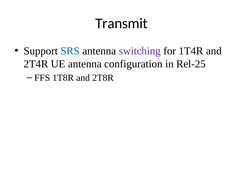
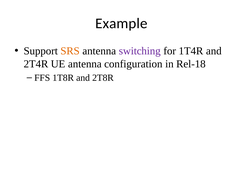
Transmit: Transmit -> Example (121, 24)
SRS colour: blue -> orange (70, 51)
Rel-25: Rel-25 -> Rel-18 (191, 64)
